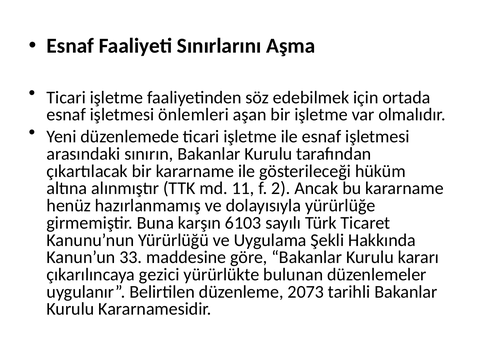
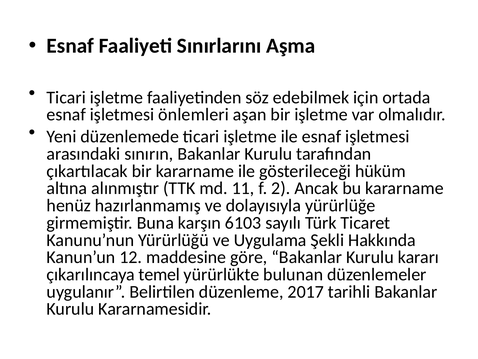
33: 33 -> 12 (131, 257)
gezici: gezici -> temel (159, 274)
2073: 2073 -> 2017 (306, 291)
